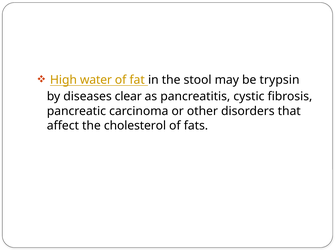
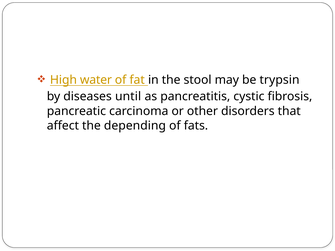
clear: clear -> until (128, 97)
cholesterol: cholesterol -> depending (135, 126)
